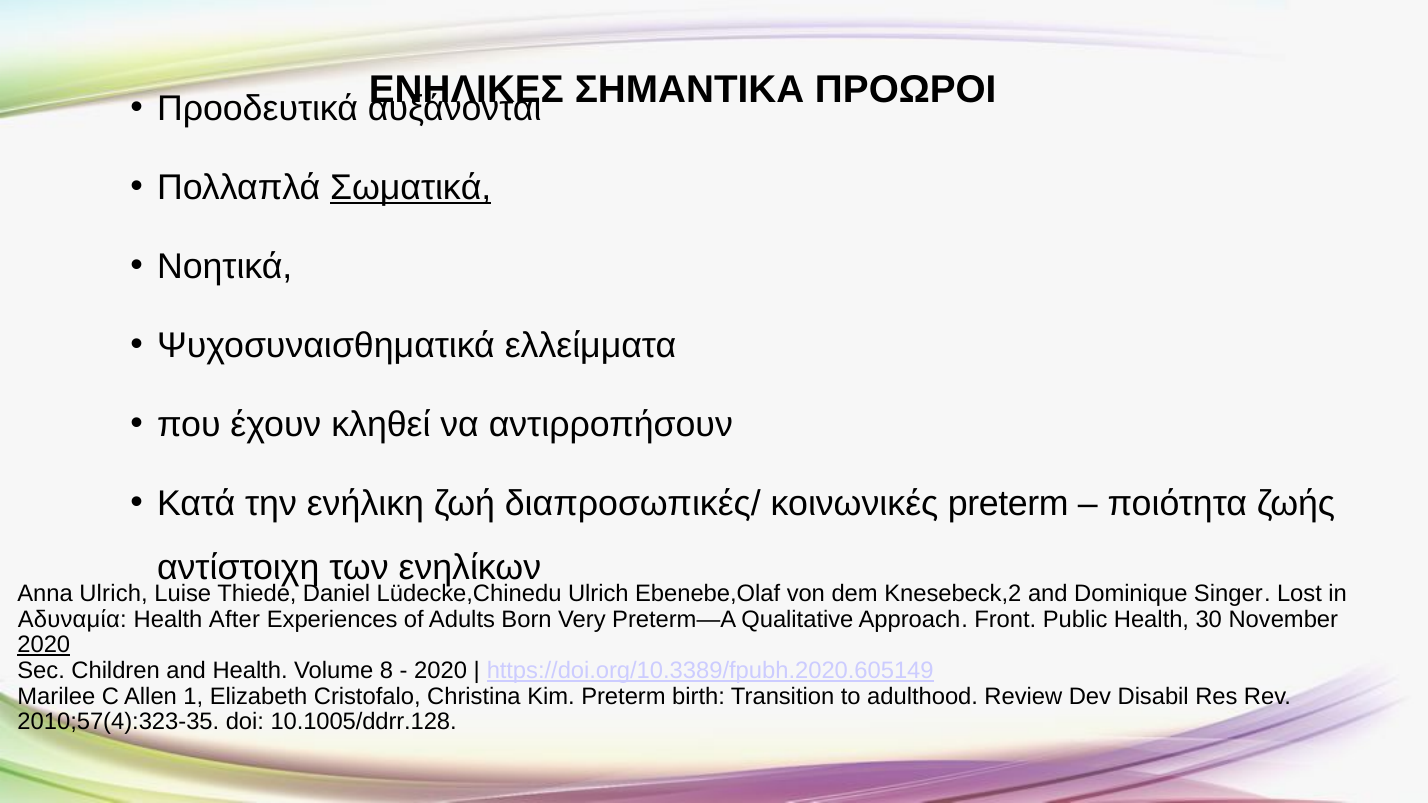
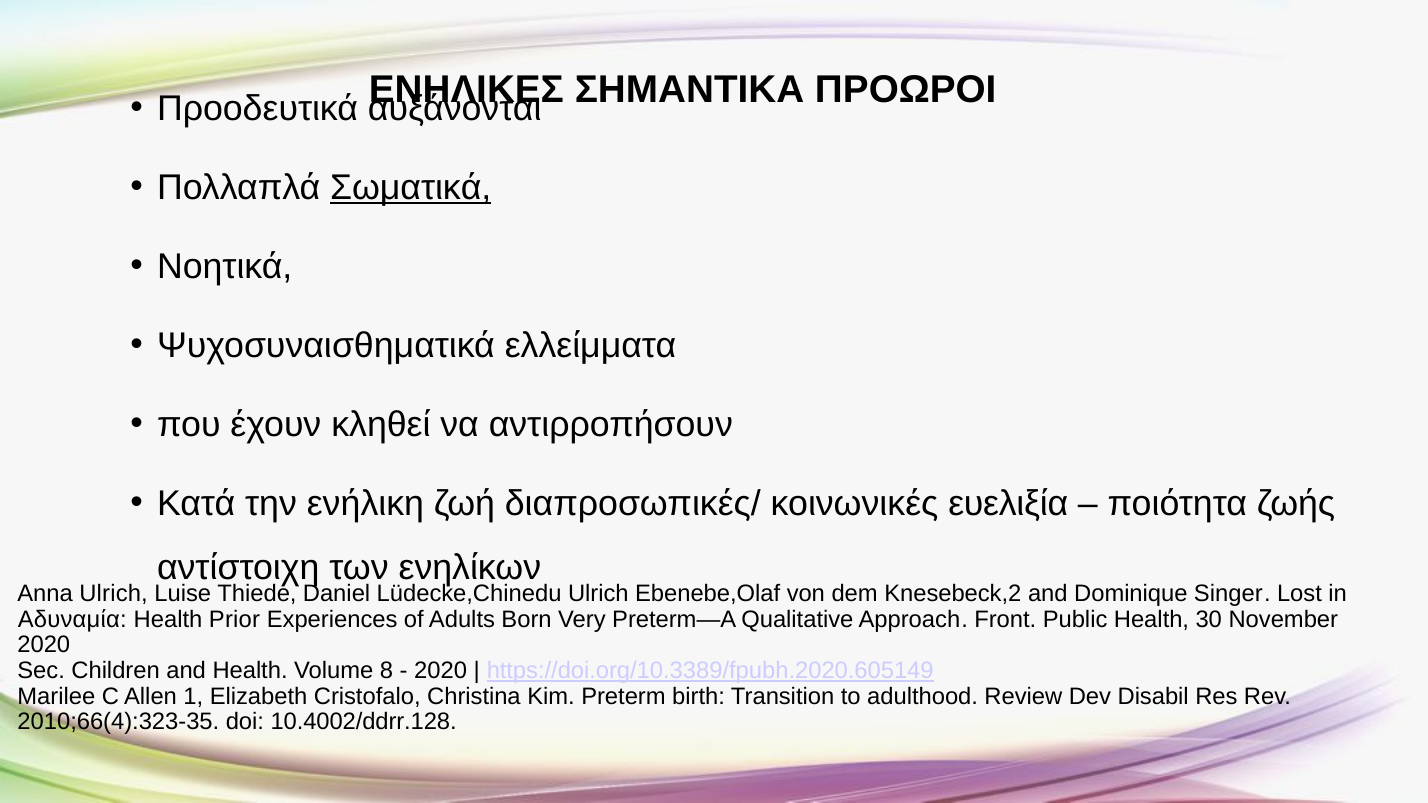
κοινωνικές preterm: preterm -> ευελιξία (1008, 504)
After: After -> Prior (235, 619)
2020 underline: present -> none (44, 645)
2010;57(4):323-35: 2010;57(4):323-35 -> 2010;66(4):323-35 (118, 722)
10.1005/ddrr.128: 10.1005/ddrr.128 -> 10.4002/ddrr.128 (364, 722)
